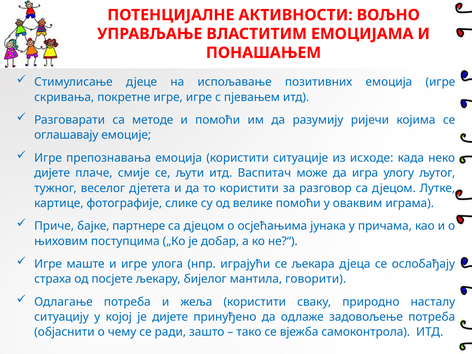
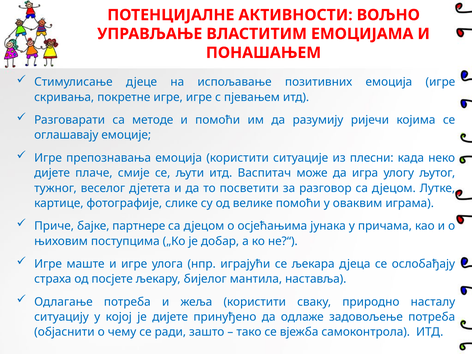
исходе: исходе -> плесни (372, 158)
то користити: користити -> посветити (249, 188)
говорити: говорити -> наставља (316, 279)
